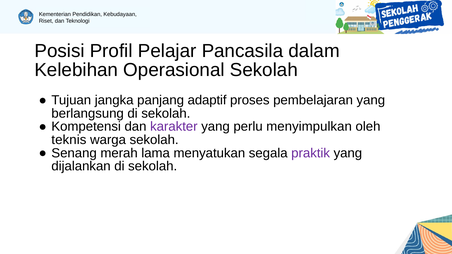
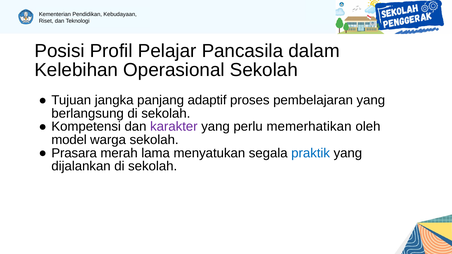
menyimpulkan: menyimpulkan -> memerhatikan (309, 127)
teknis: teknis -> model (69, 140)
Senang: Senang -> Prasara (74, 153)
praktik colour: purple -> blue (311, 153)
